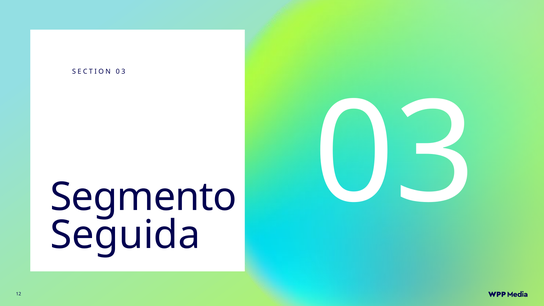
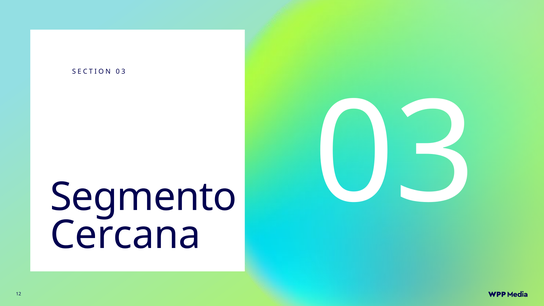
Seguida: Seguida -> Cercana (125, 235)
